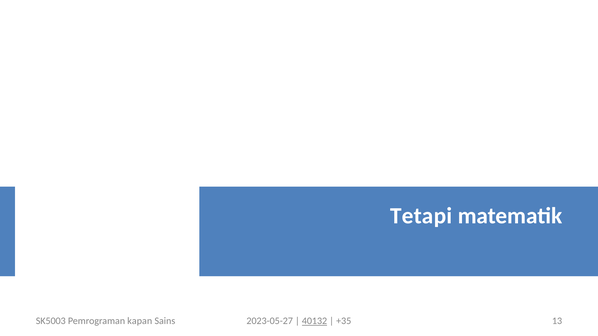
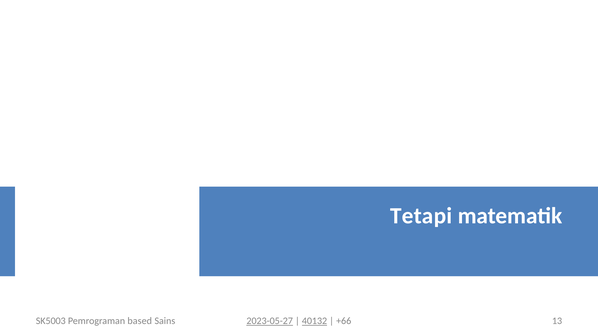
kapan: kapan -> based (140, 321)
2023-05-27 underline: none -> present (270, 321)
+35: +35 -> +66 (344, 321)
